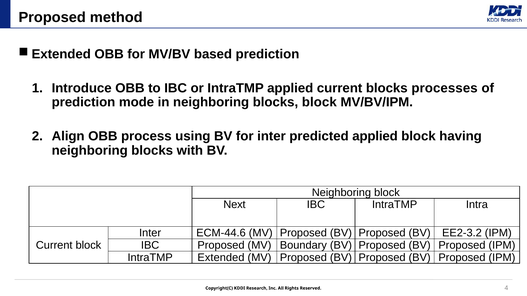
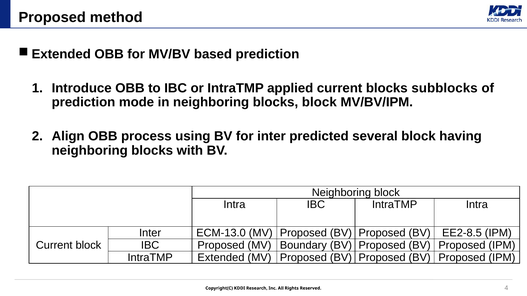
processes: processes -> subblocks (445, 88)
predicted applied: applied -> several (375, 136)
Next: Next -> Intra (234, 205)
ECM-44.6: ECM-44.6 -> ECM-13.0 (221, 233)
EE2-3.2: EE2-3.2 -> EE2-8.5 (462, 233)
